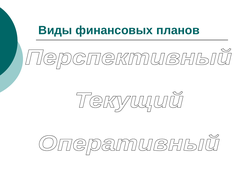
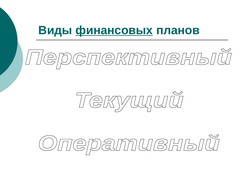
финансовых underline: none -> present (114, 30)
